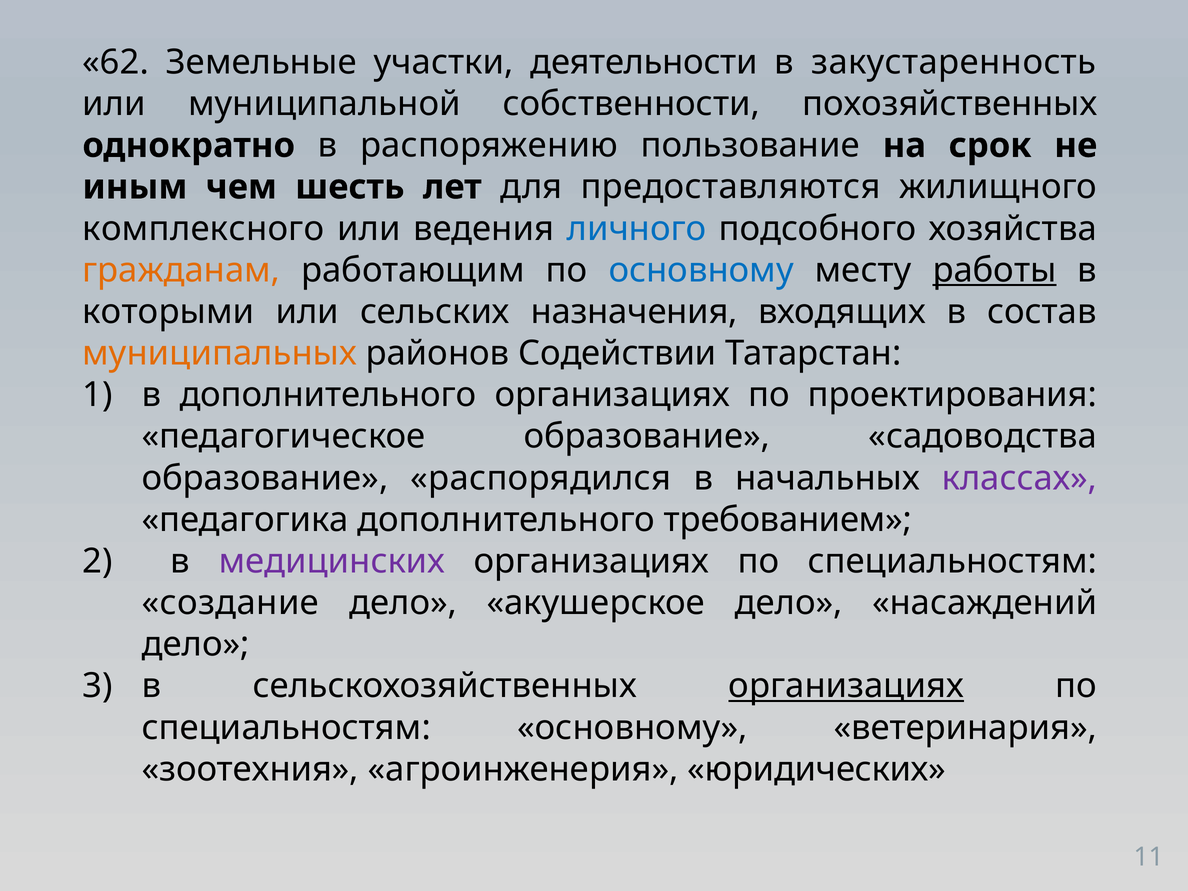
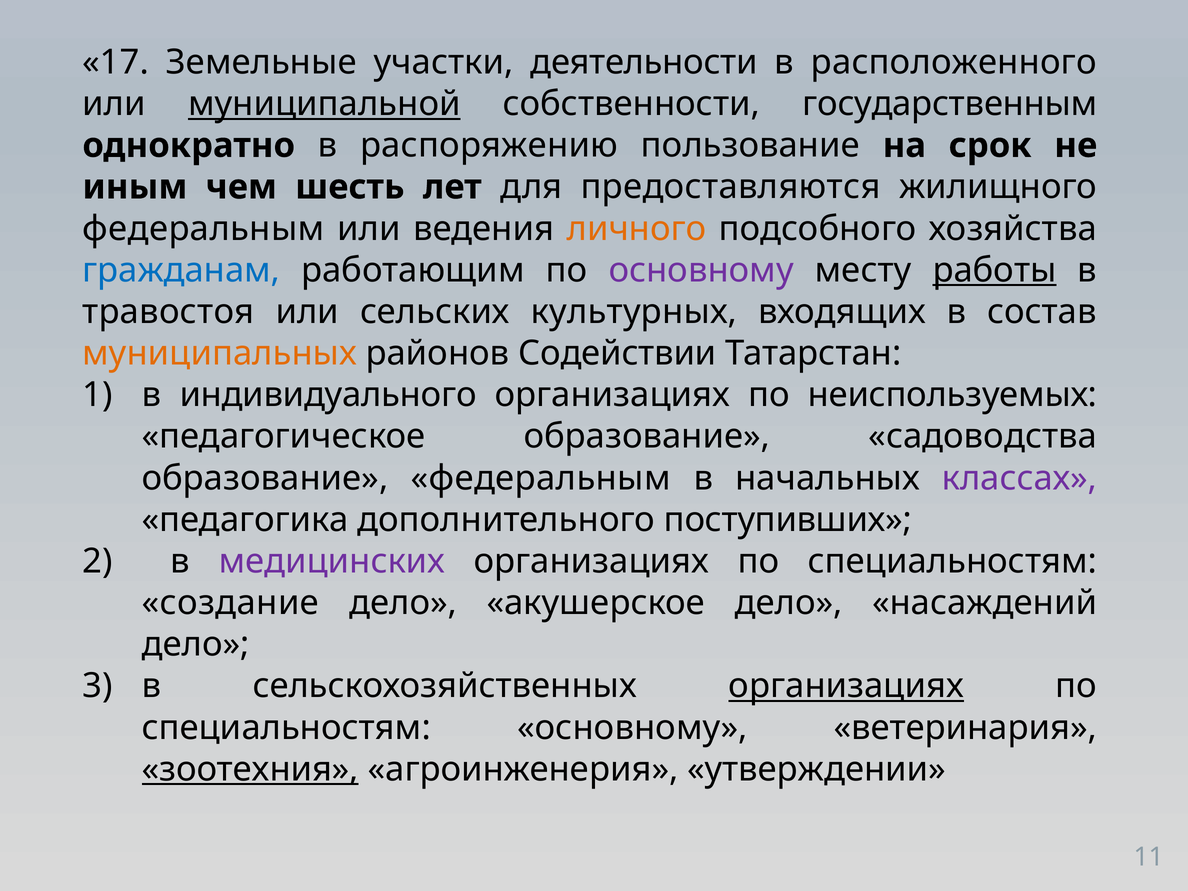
62: 62 -> 17 (116, 62)
закустаренность: закустаренность -> расположенного (954, 62)
муниципальной underline: none -> present (324, 104)
похозяйственных: похозяйственных -> государственным (950, 104)
комплексного: комплексного -> федеральным (203, 229)
личного colour: blue -> orange (637, 229)
гражданам colour: orange -> blue (181, 270)
основному colour: blue -> purple (701, 270)
которыми: которыми -> травостоя (168, 312)
назначения: назначения -> культурных (634, 312)
в дополнительного: дополнительного -> индивидуального (328, 395)
проектирования: проектирования -> неиспользуемых (953, 395)
образование распорядился: распорядился -> федеральным (541, 478)
требованием: требованием -> поступивших (788, 520)
зоотехния underline: none -> present (250, 769)
юридических: юридических -> утверждении (817, 769)
